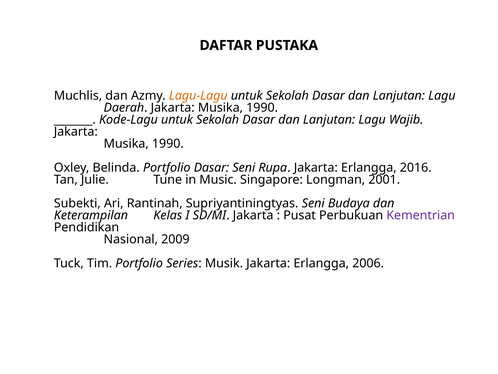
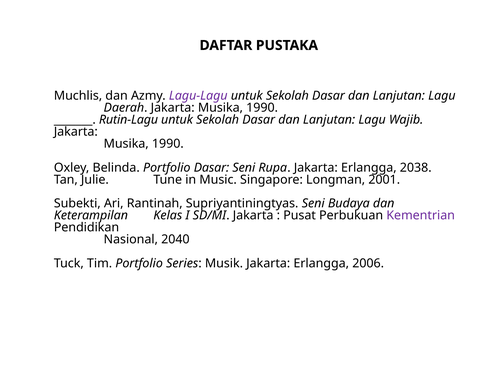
Lagu-Lagu colour: orange -> purple (198, 96)
Kode-Lagu: Kode-Lagu -> Rutin-Lagu (129, 120)
2016: 2016 -> 2038 (416, 167)
2009: 2009 -> 2040 (175, 239)
